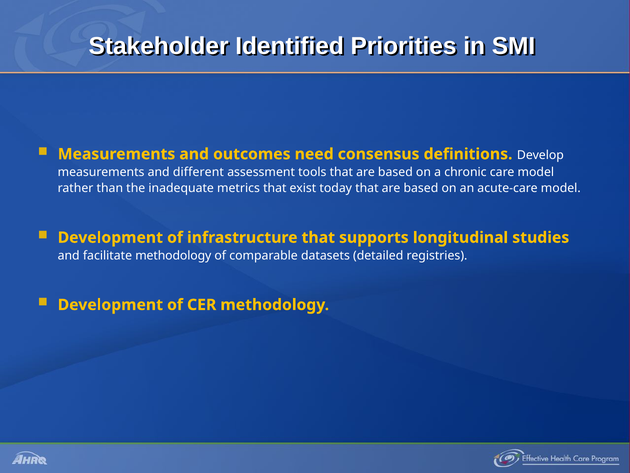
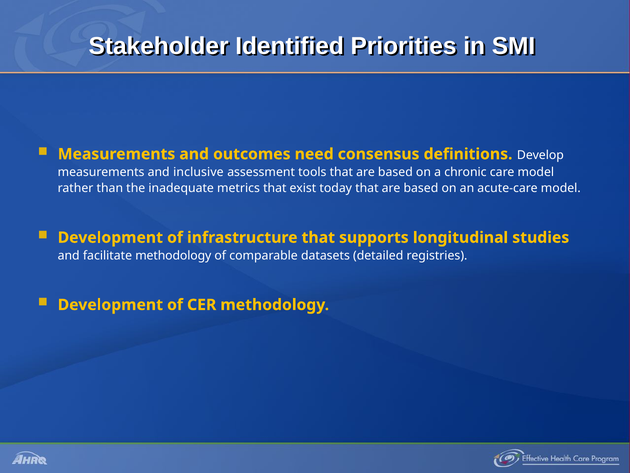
different: different -> inclusive (198, 172)
